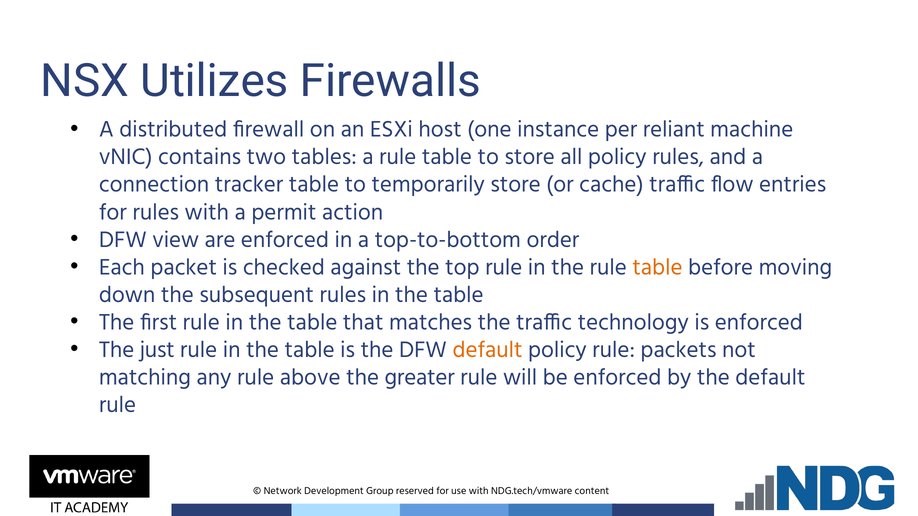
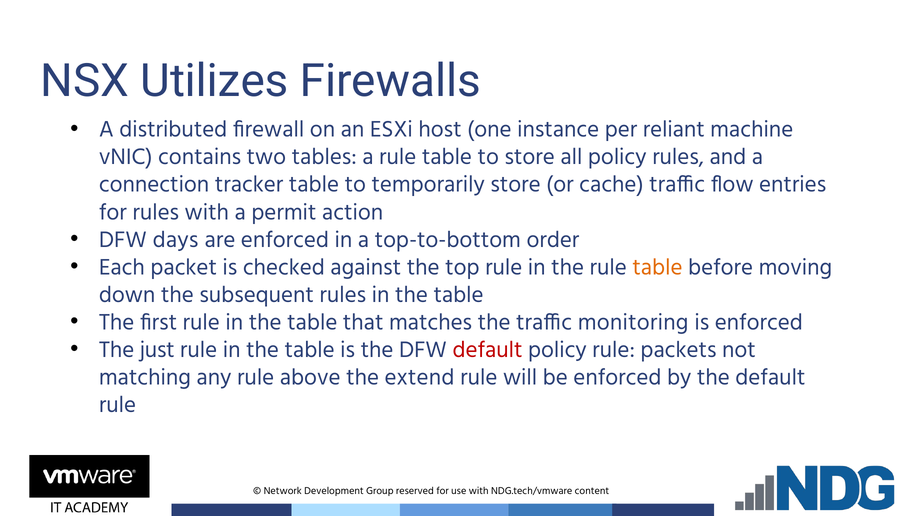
view: view -> days (176, 240)
technology: technology -> monitoring (633, 322)
default colour: orange -> red (488, 350)
greater: greater -> extend (419, 377)
